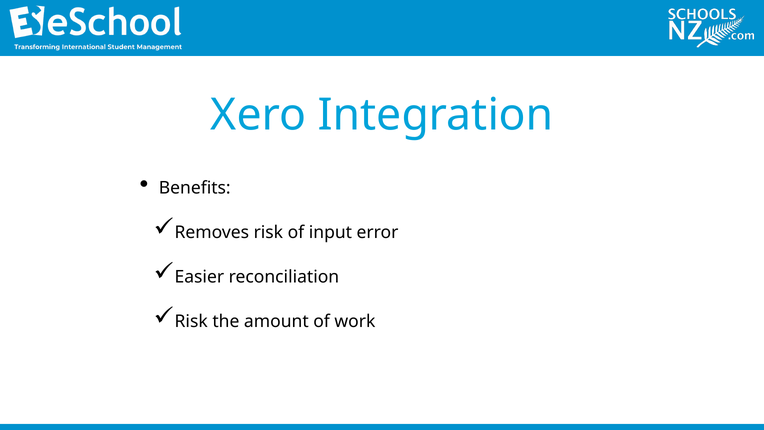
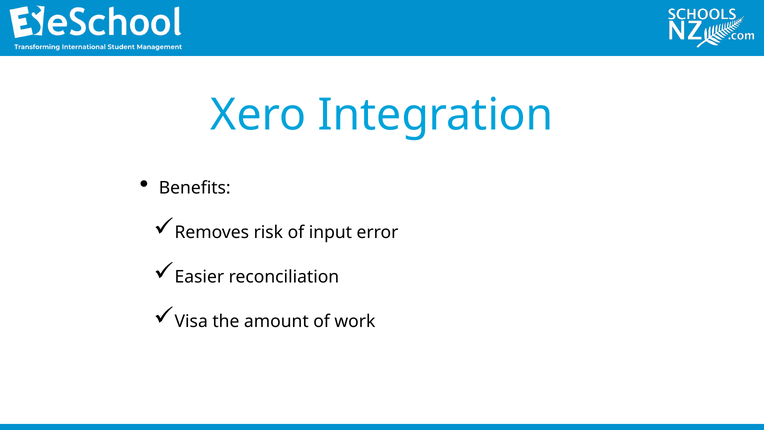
Risk: Risk -> Visa (191, 321)
